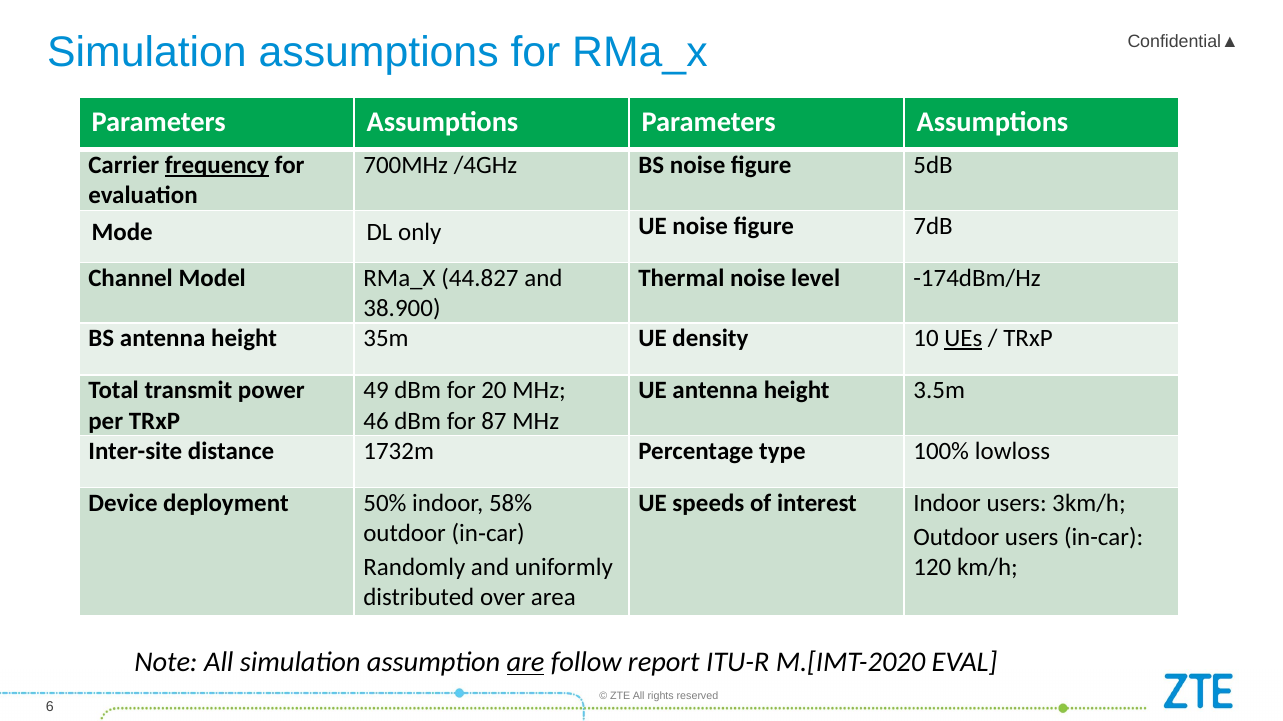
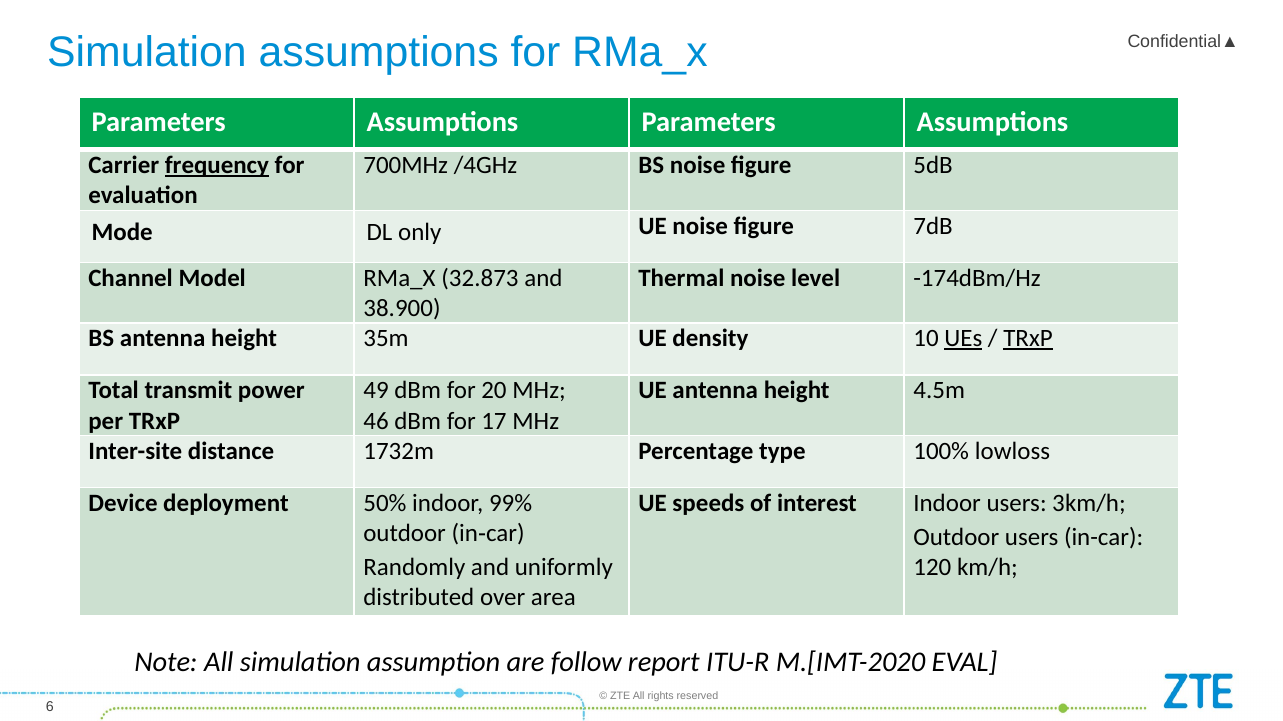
44.827: 44.827 -> 32.873 (480, 278)
TRxP underline: none -> present (1028, 339)
3.5m: 3.5m -> 4.5m (939, 391)
87: 87 -> 17 (494, 421)
58%: 58% -> 99% (511, 504)
are underline: present -> none (526, 663)
